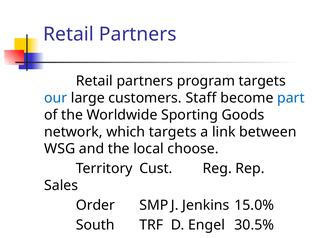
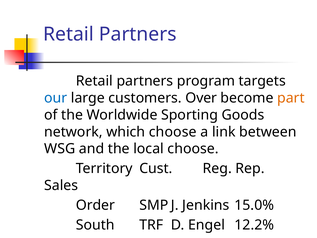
Staff: Staff -> Over (201, 98)
part colour: blue -> orange (291, 98)
which targets: targets -> choose (173, 132)
30.5%: 30.5% -> 12.2% (254, 225)
